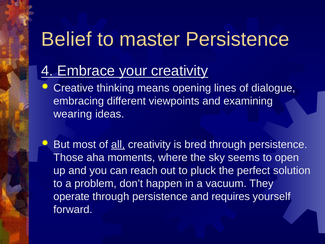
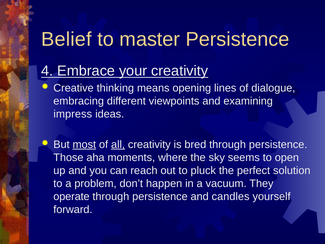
wearing: wearing -> impress (73, 114)
most underline: none -> present (84, 144)
requires: requires -> candles (231, 196)
